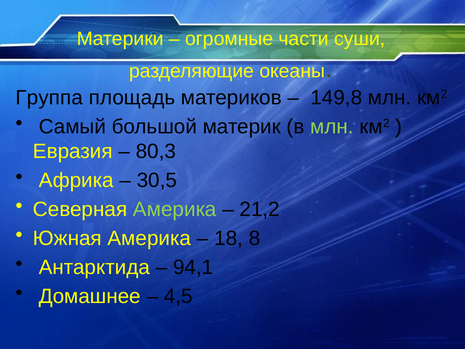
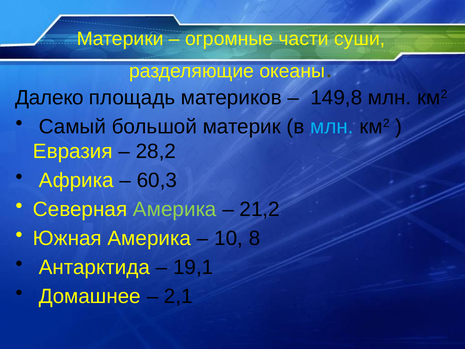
Группа: Группа -> Далеко (49, 98)
млн colour: light green -> light blue (332, 126)
80,3: 80,3 -> 28,2 (156, 151)
30,5: 30,5 -> 60,3 (157, 180)
18: 18 -> 10 (229, 238)
94,1: 94,1 -> 19,1 (193, 267)
4,5: 4,5 -> 2,1 (178, 296)
